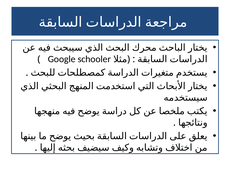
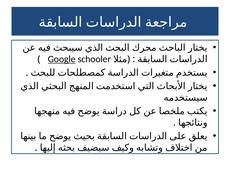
Google underline: none -> present (62, 59)
